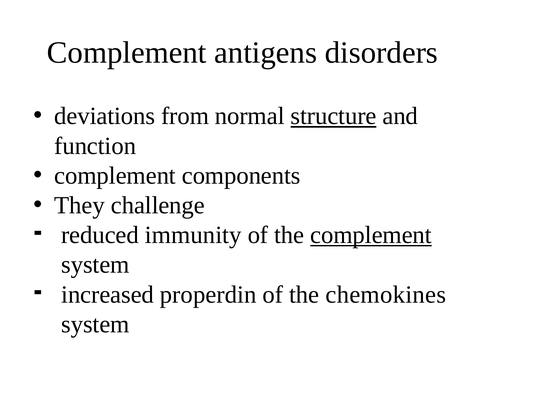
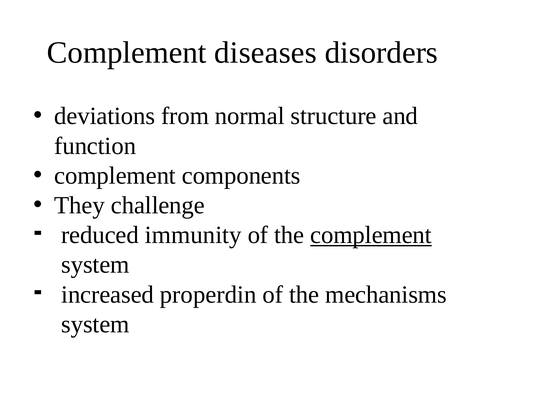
antigens: antigens -> diseases (266, 53)
structure underline: present -> none (334, 116)
chemokines: chemokines -> mechanisms (386, 294)
